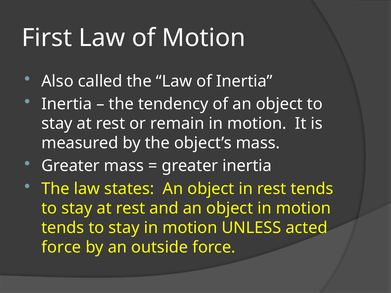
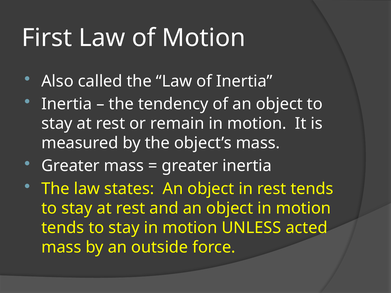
force: force -> mass (61, 247)
